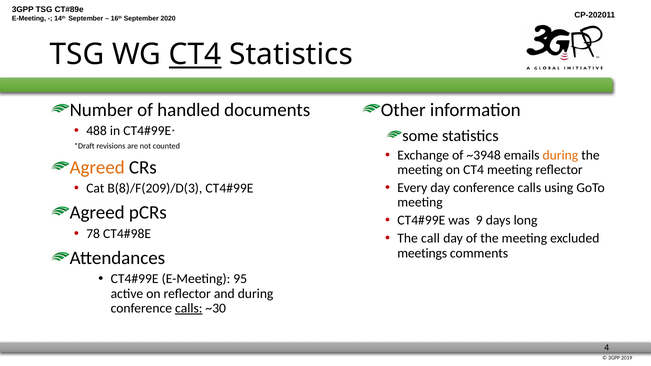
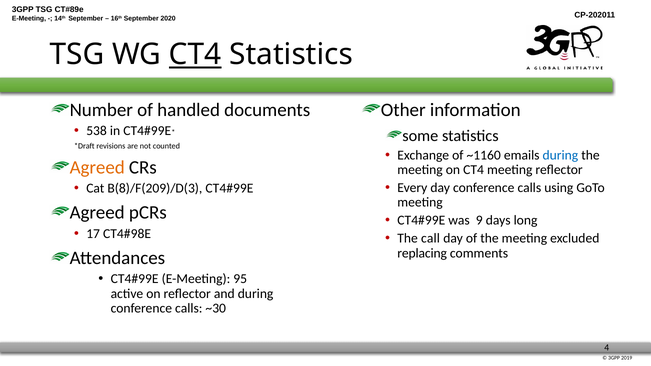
488: 488 -> 538 (97, 131)
~3948: ~3948 -> ~1160 (484, 155)
during colour: orange -> blue (560, 155)
78: 78 -> 17 (93, 234)
meetings: meetings -> replacing (422, 253)
calls underline: present -> none (189, 308)
